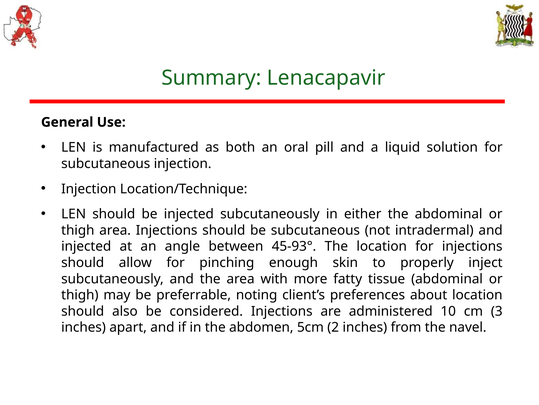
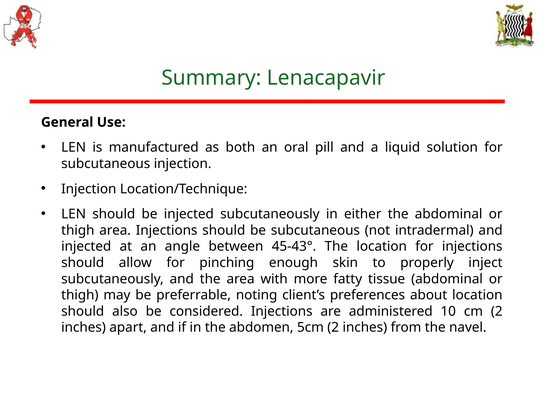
45-93°: 45-93° -> 45-43° (294, 246)
cm 3: 3 -> 2 (497, 311)
